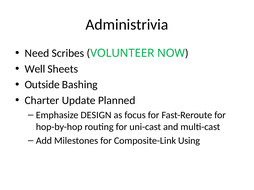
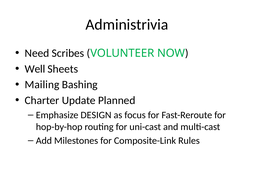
Outside: Outside -> Mailing (42, 85)
Using: Using -> Rules (189, 141)
